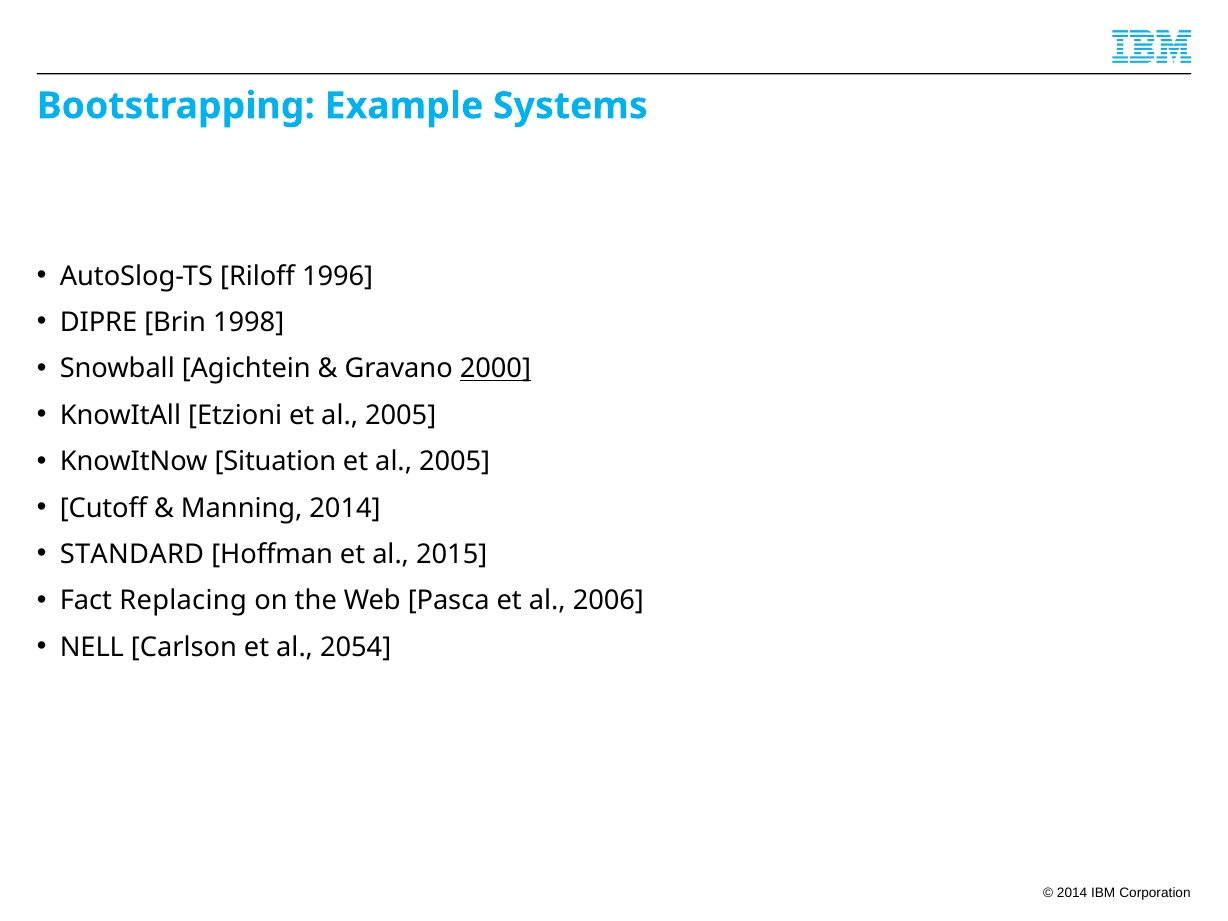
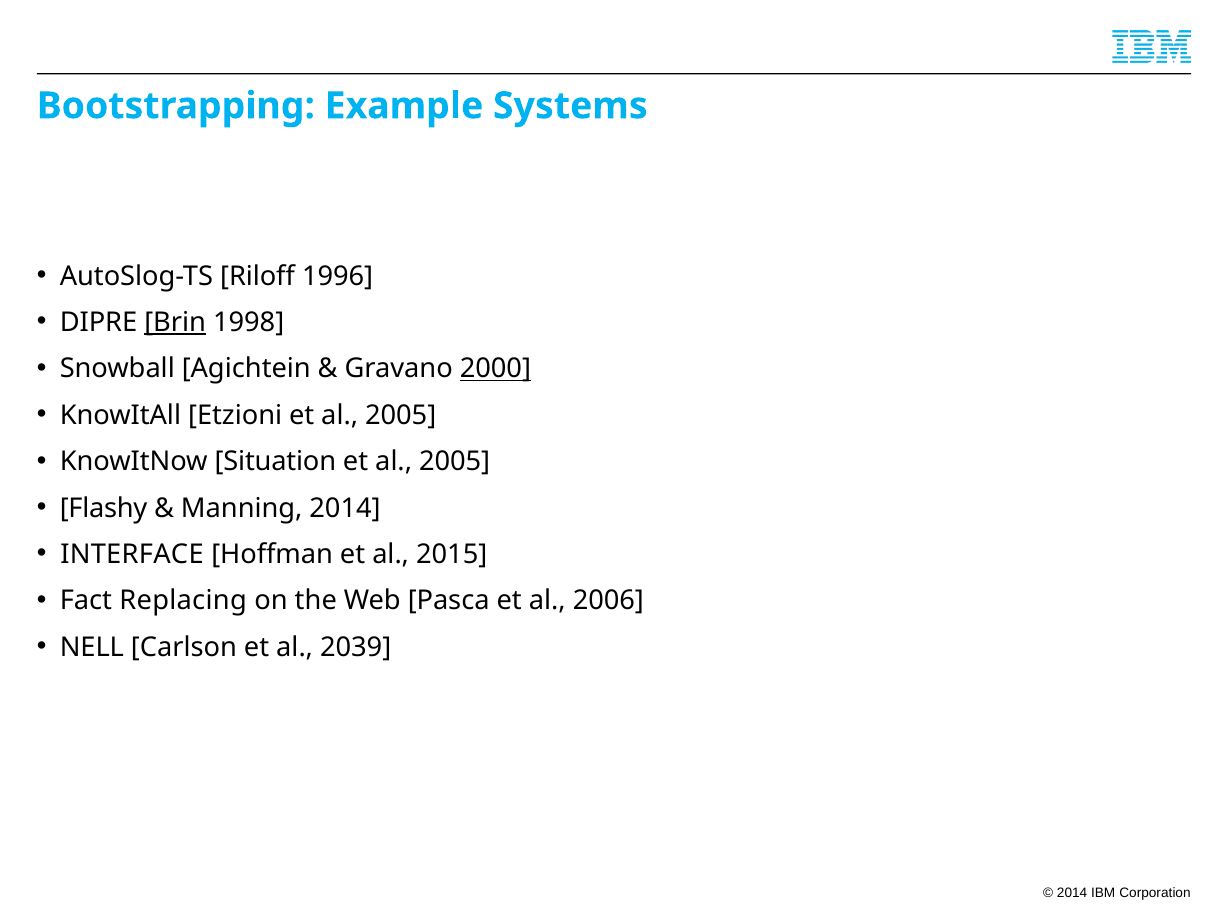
Brin underline: none -> present (175, 323)
Cutoff: Cutoff -> Flashy (104, 508)
STANDARD: STANDARD -> INTERFACE (132, 554)
2054: 2054 -> 2039 (356, 647)
